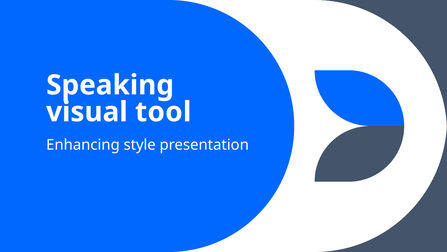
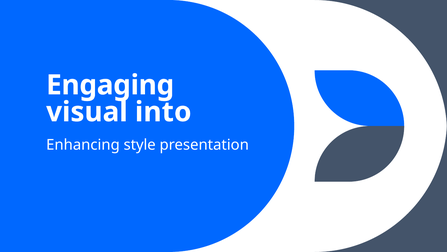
Speaking: Speaking -> Engaging (110, 85)
tool: tool -> into (163, 112)
